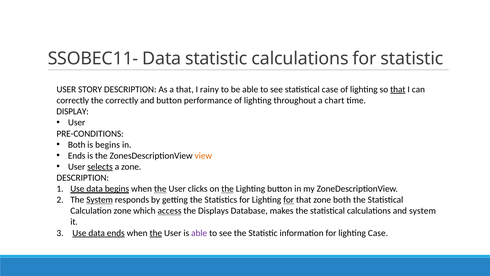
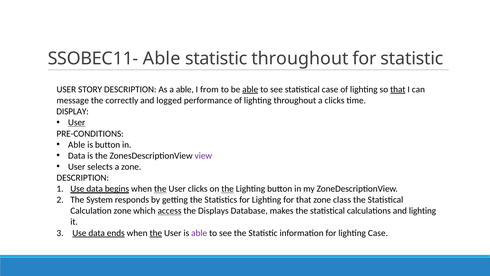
SSOBEC11- Data: Data -> Able (162, 58)
statistic calculations: calculations -> throughout (300, 58)
a that: that -> able (185, 89)
rainy: rainy -> from (209, 89)
able underline: none -> present (250, 89)
correctly: correctly -> message (73, 100)
and button: button -> logged (169, 100)
a chart: chart -> clicks (335, 100)
User underline: none -> present (77, 122)
Both: Both -> Able (77, 144)
is begins: begins -> button (108, 144)
Ends: Ends -> Data (77, 155)
view colour: orange -> purple (203, 155)
selects underline: present -> none (100, 167)
System underline: present -> none (100, 200)
for underline: present -> none (289, 200)
zone both: both -> class (342, 200)
and system: system -> lighting (423, 211)
